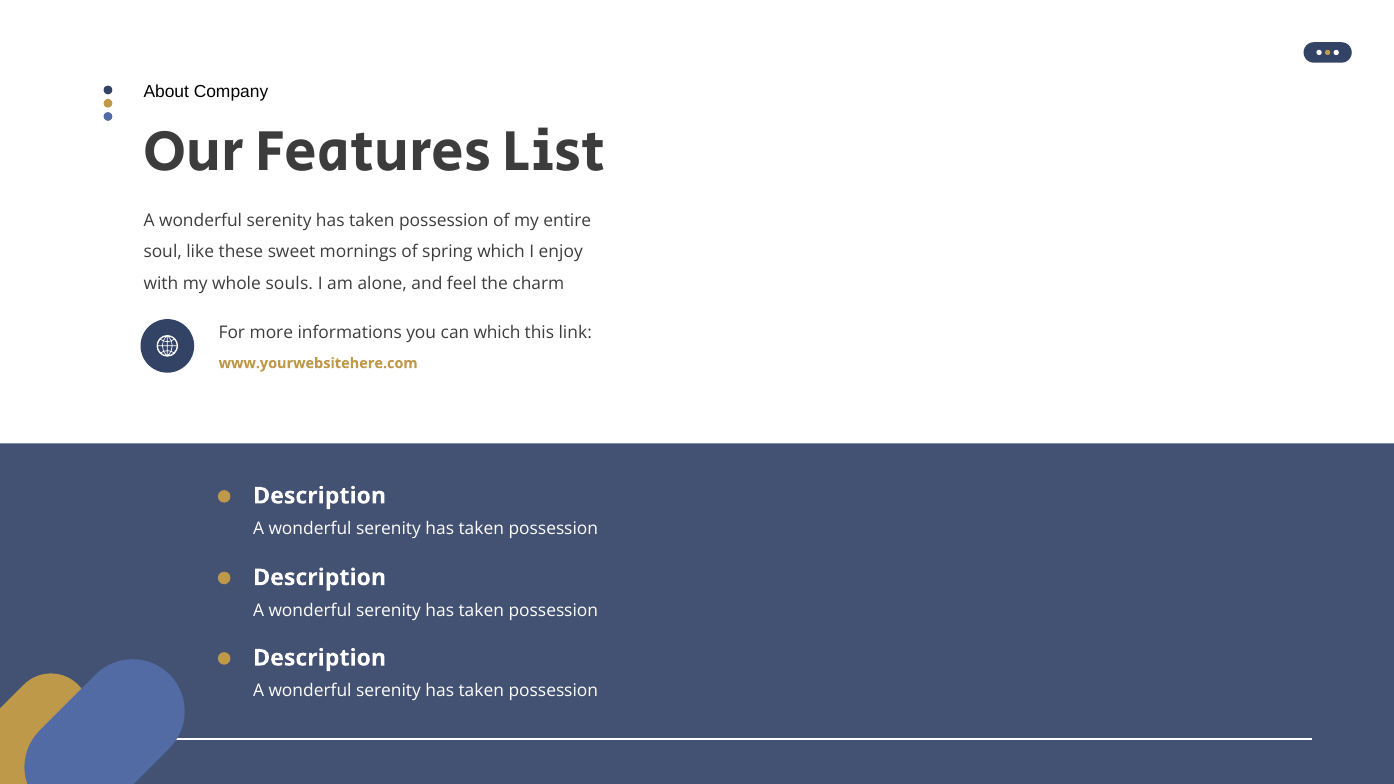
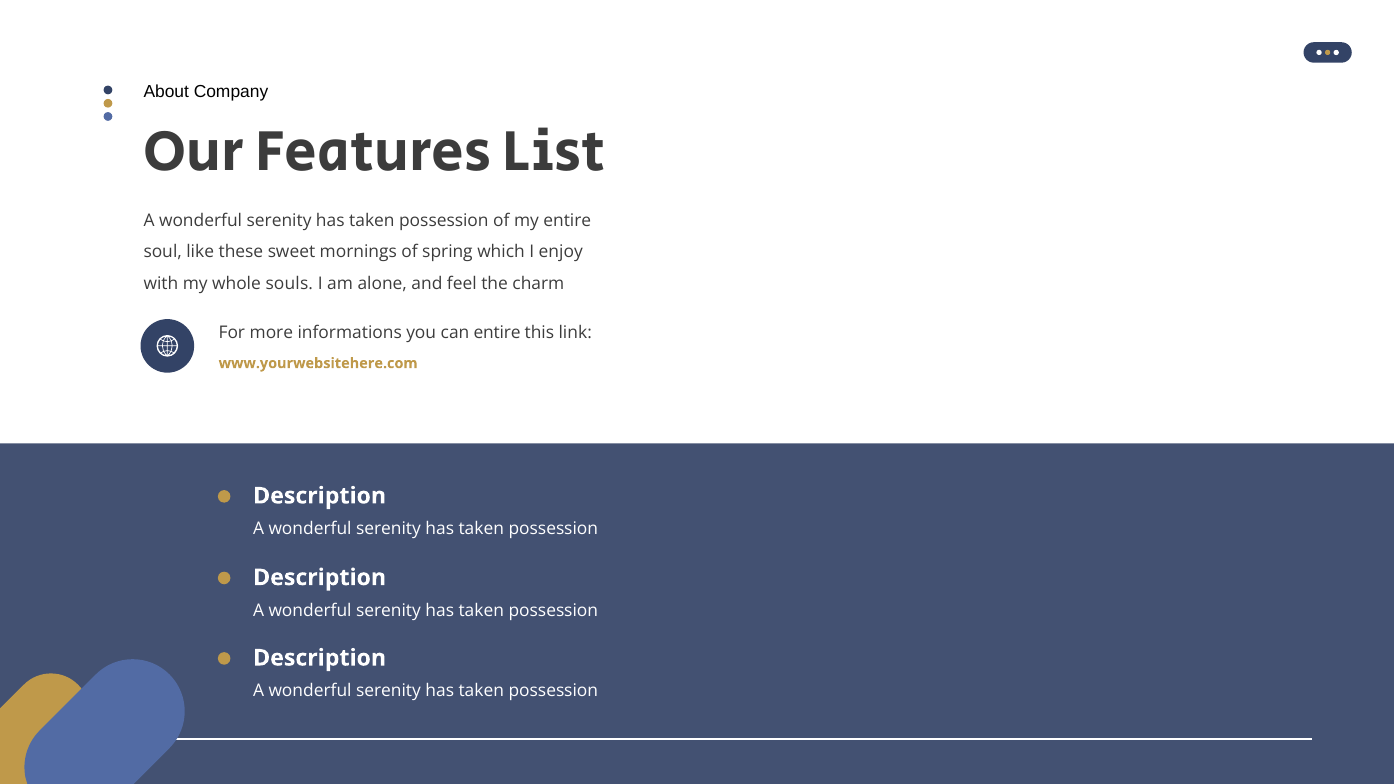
can which: which -> entire (497, 332)
